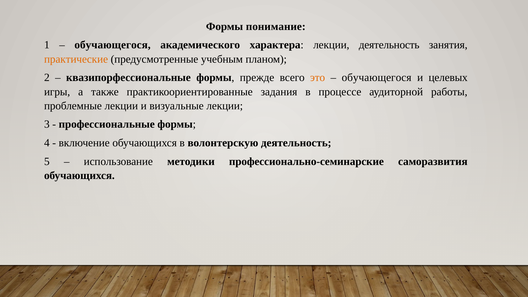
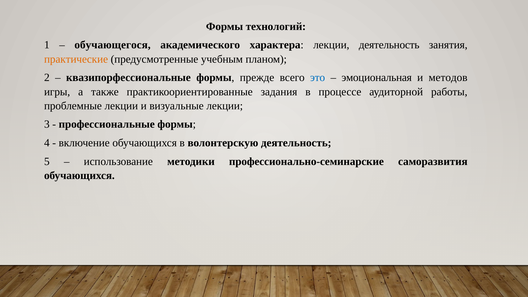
понимание: понимание -> технологий (276, 26)
это colour: orange -> blue (318, 78)
обучающегося: обучающегося -> эмоциональная (377, 78)
целевых: целевых -> методов (448, 78)
